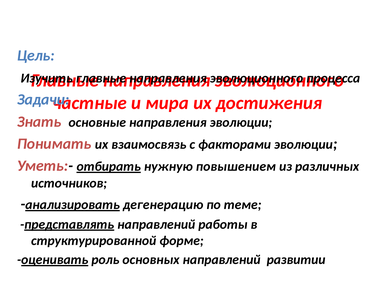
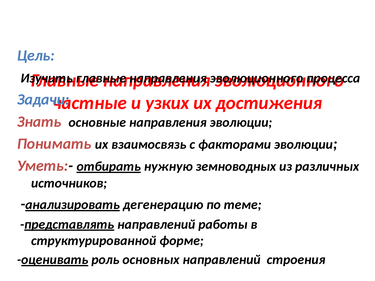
мира: мира -> узких (167, 103)
повышением: повышением -> земноводных (236, 167)
развитии: развитии -> строения (296, 260)
